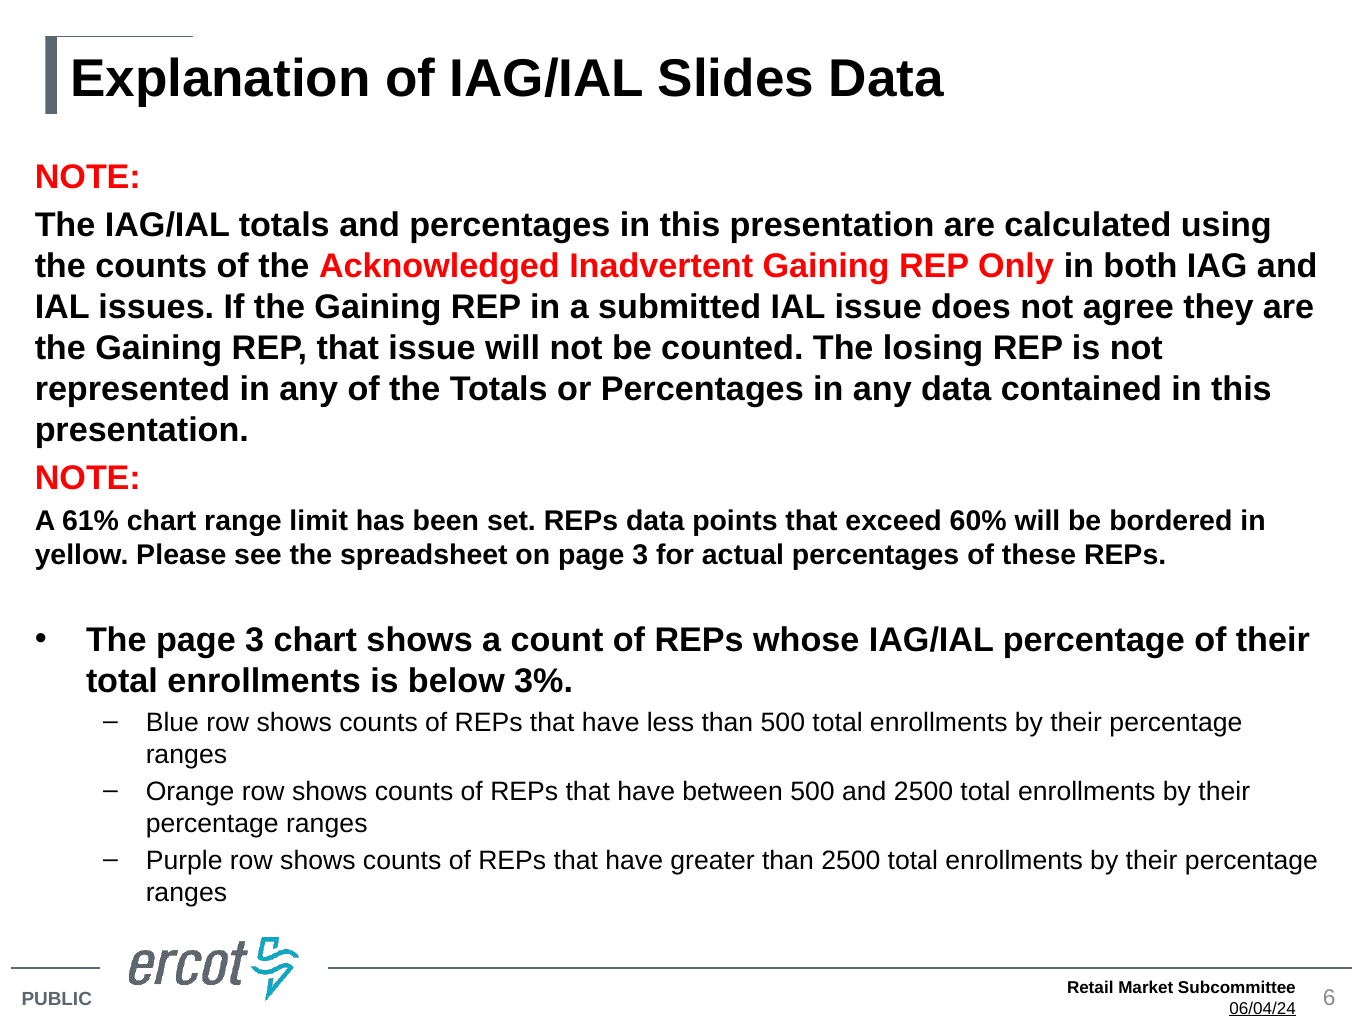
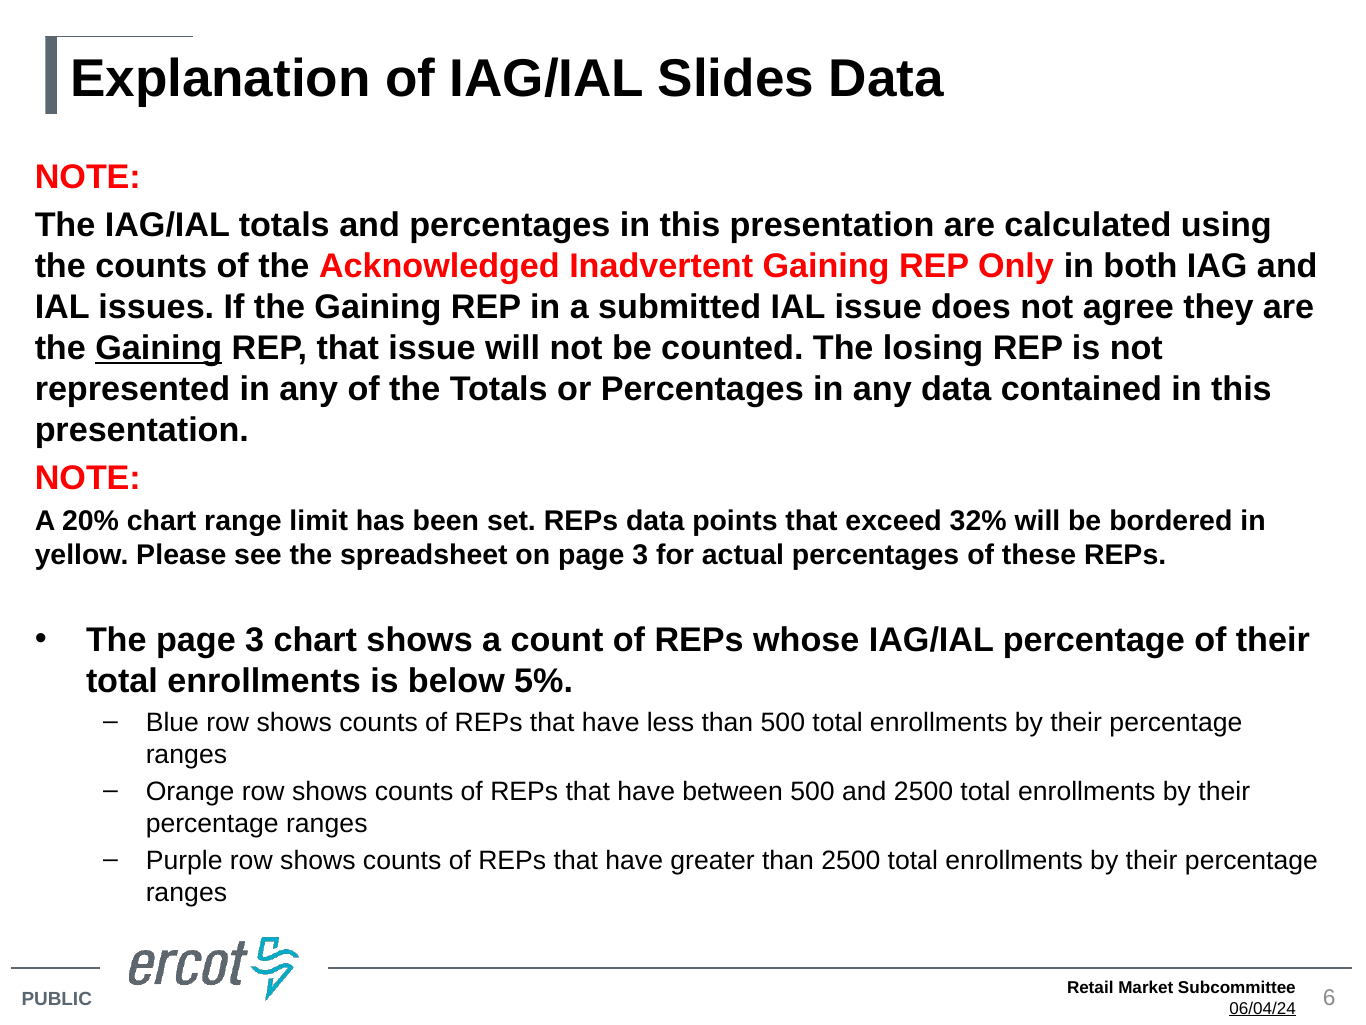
Gaining underline: none -> present (159, 348)
61%: 61% -> 20% (91, 521)
60%: 60% -> 32% (978, 521)
3%: 3% -> 5% (544, 681)
